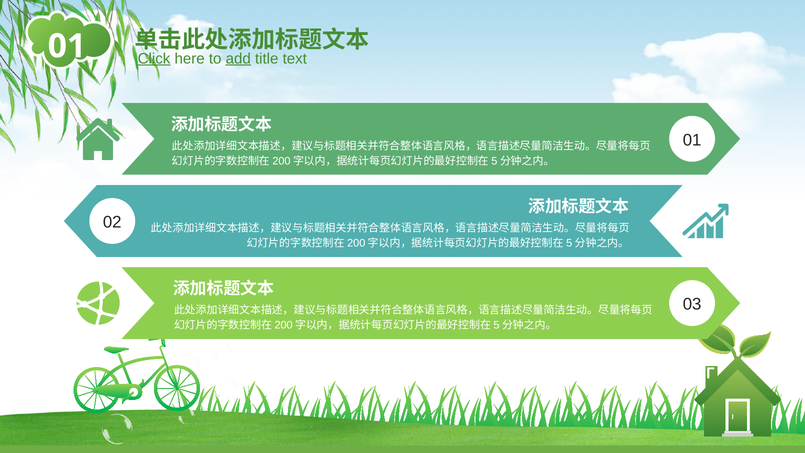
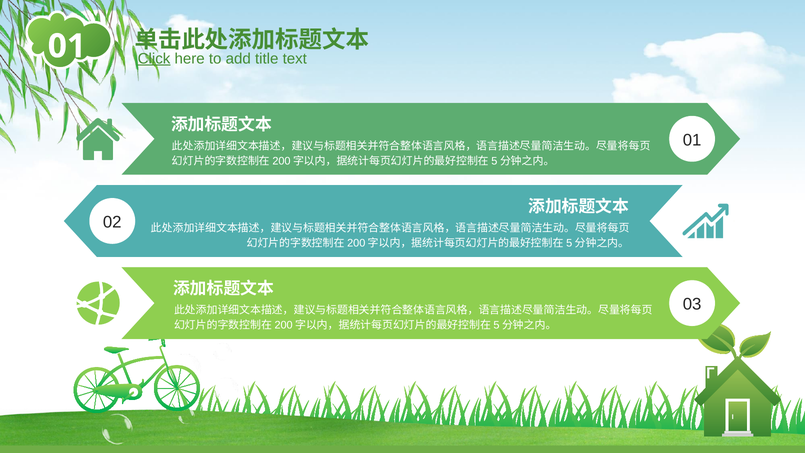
add underline: present -> none (238, 59)
